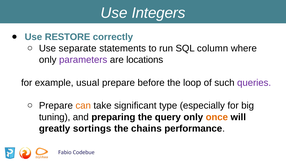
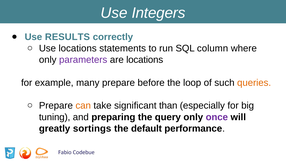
RESTORE: RESTORE -> RESULTS (67, 37)
Use separate: separate -> locations (78, 48)
usual: usual -> many (88, 83)
queries colour: purple -> orange (254, 83)
type: type -> than (168, 106)
once colour: orange -> purple (217, 117)
chains: chains -> default (146, 128)
